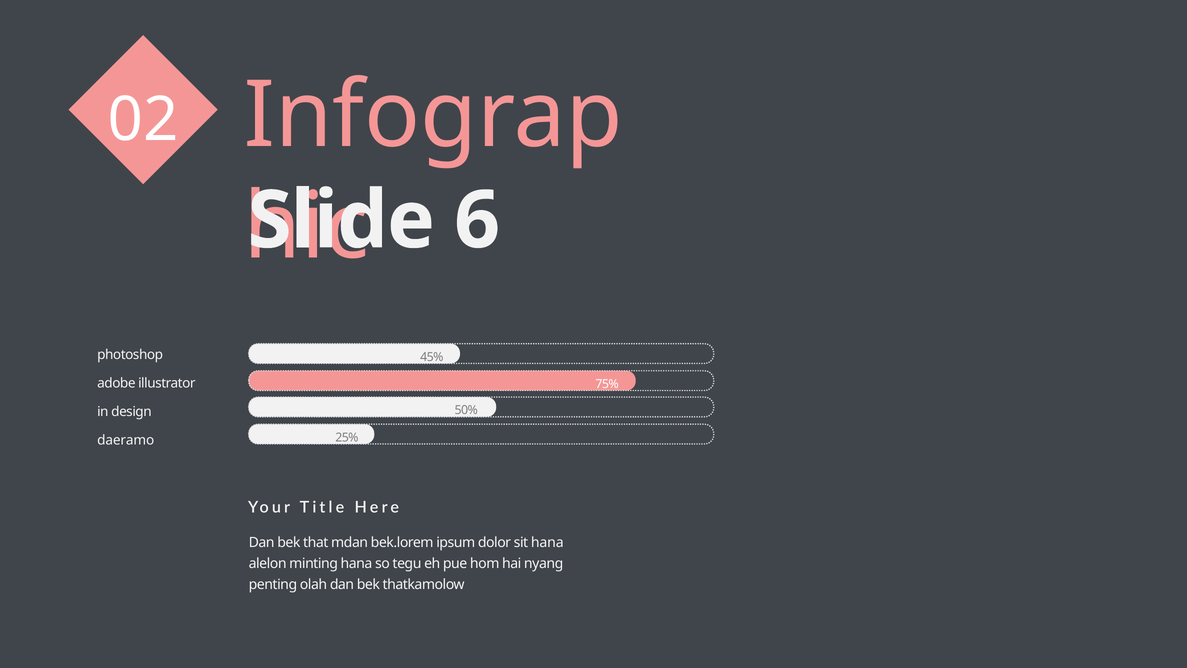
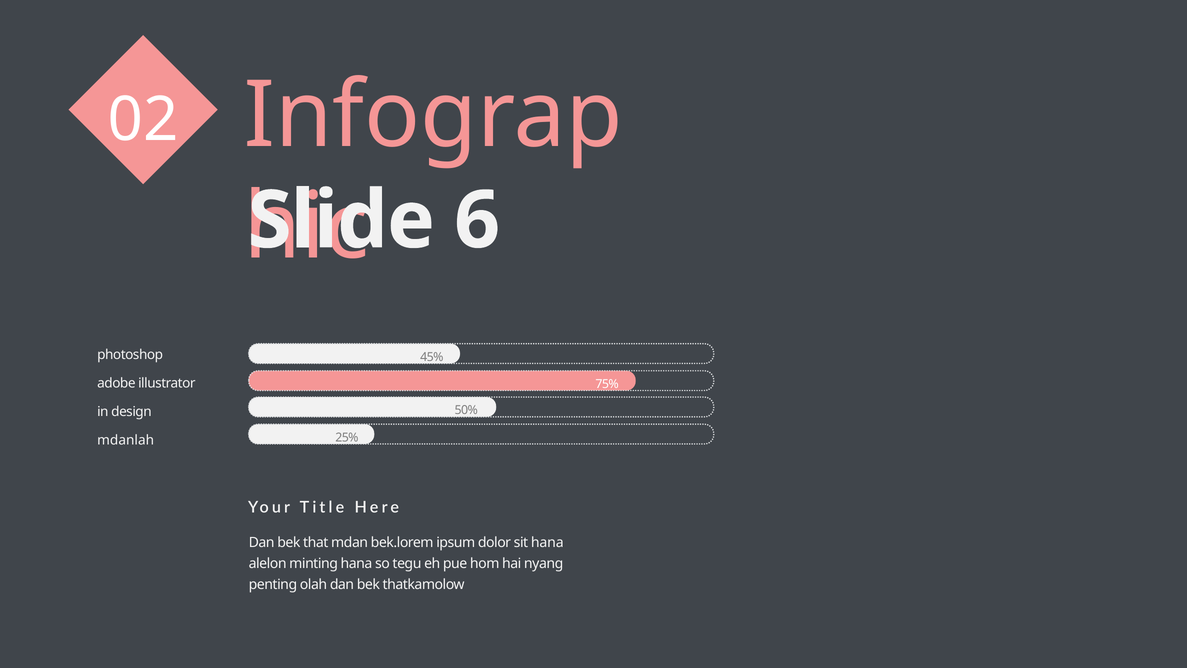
daeramo: daeramo -> mdanlah (126, 440)
